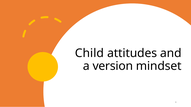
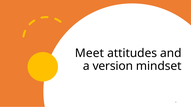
Child: Child -> Meet (89, 53)
